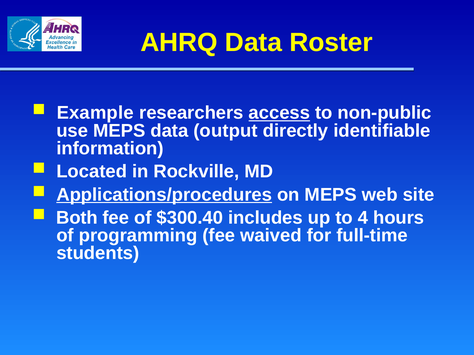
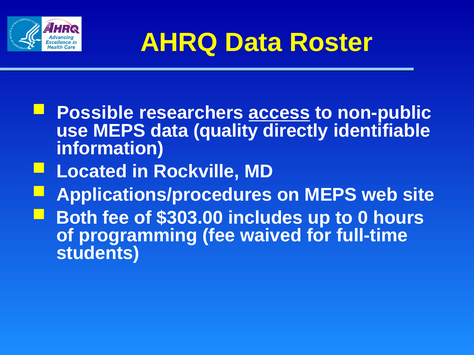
Example: Example -> Possible (95, 113)
output: output -> quality (226, 131)
Applications/procedures underline: present -> none (164, 195)
$300.40: $300.40 -> $303.00 (190, 218)
4: 4 -> 0 (363, 218)
